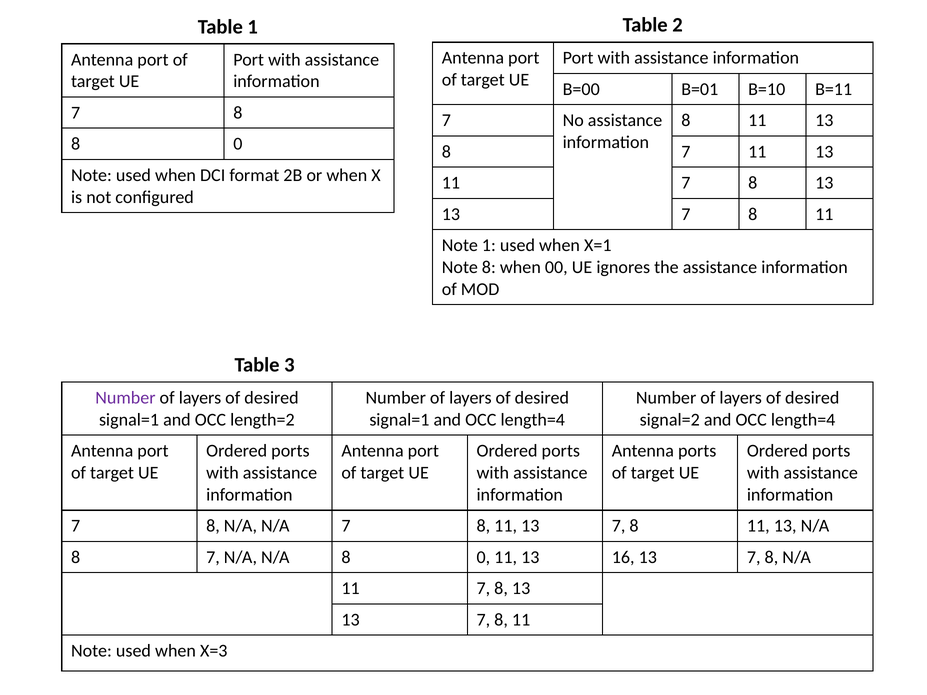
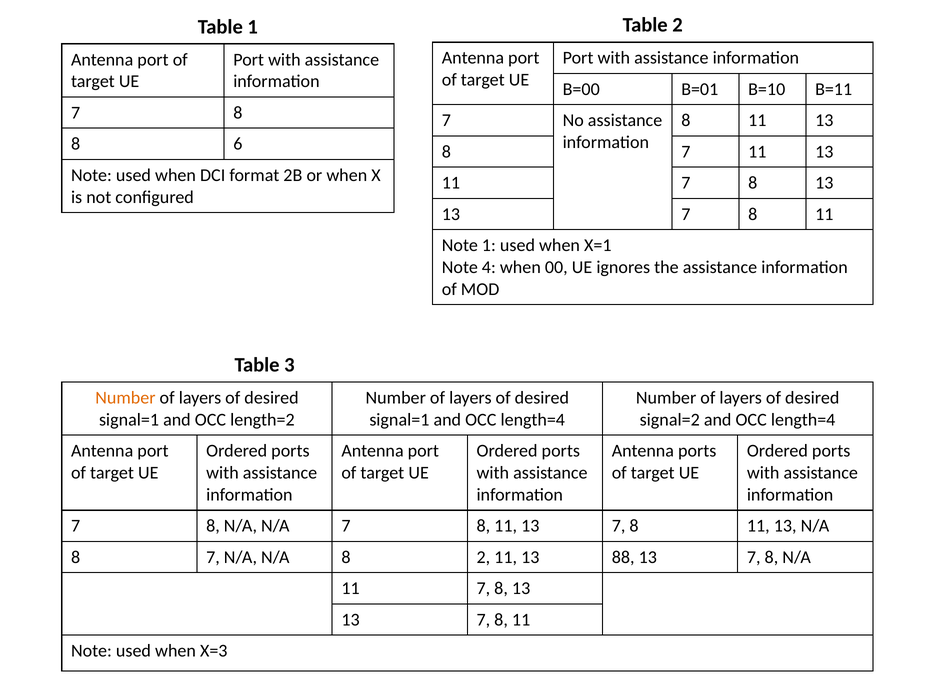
0: 0 -> 6 (238, 144)
Note 8: 8 -> 4 (489, 267)
Number colour: purple -> orange (125, 398)
N/A 8 0: 0 -> 2 (483, 557)
16: 16 -> 88 (623, 557)
